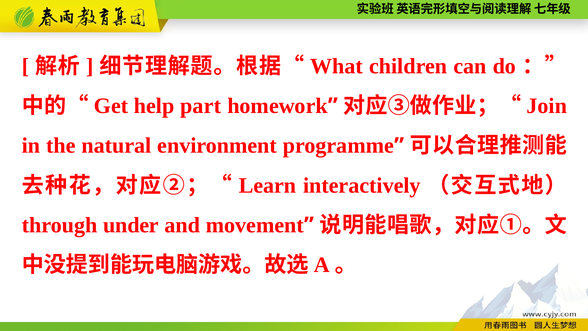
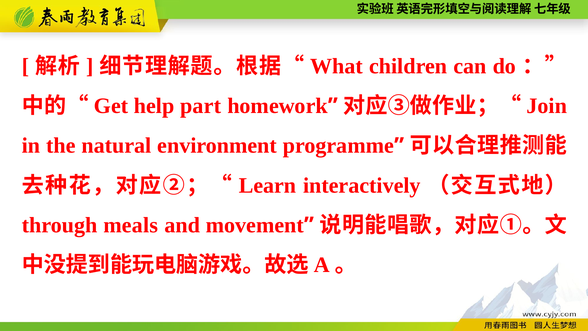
under: under -> meals (131, 225)
